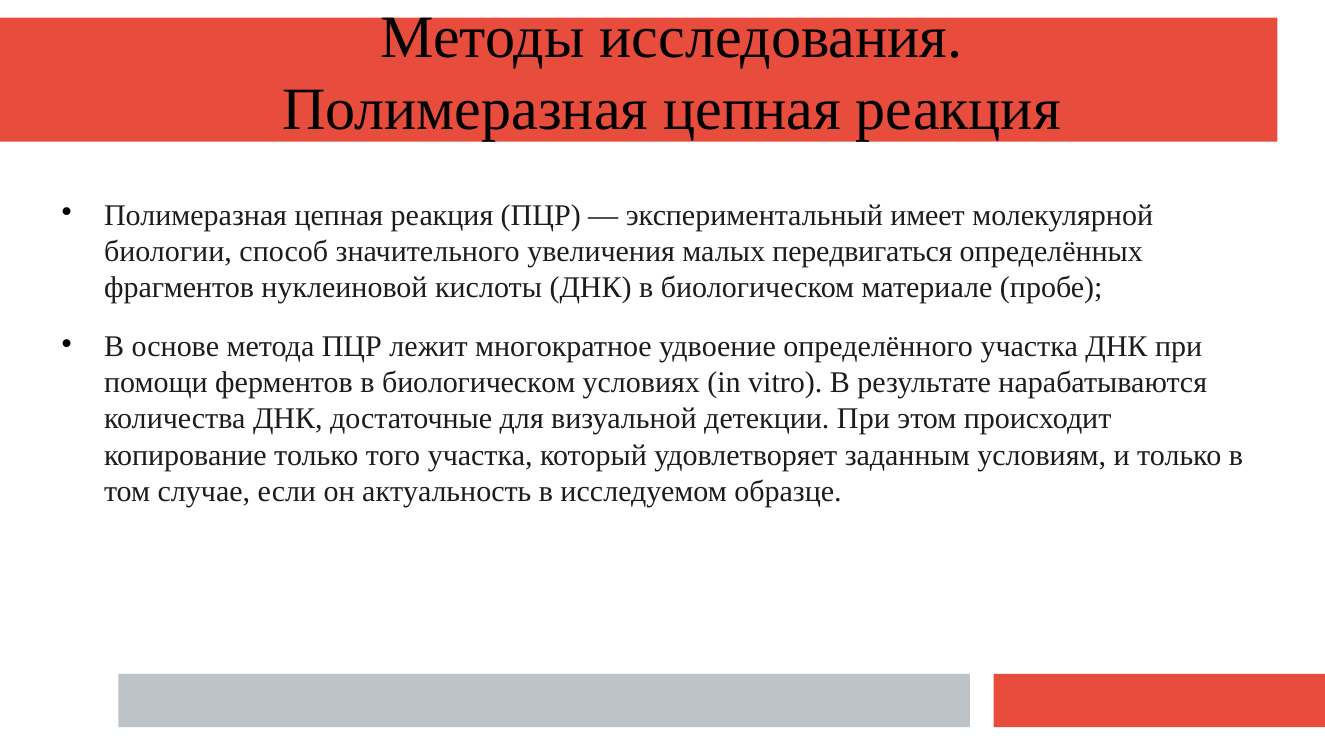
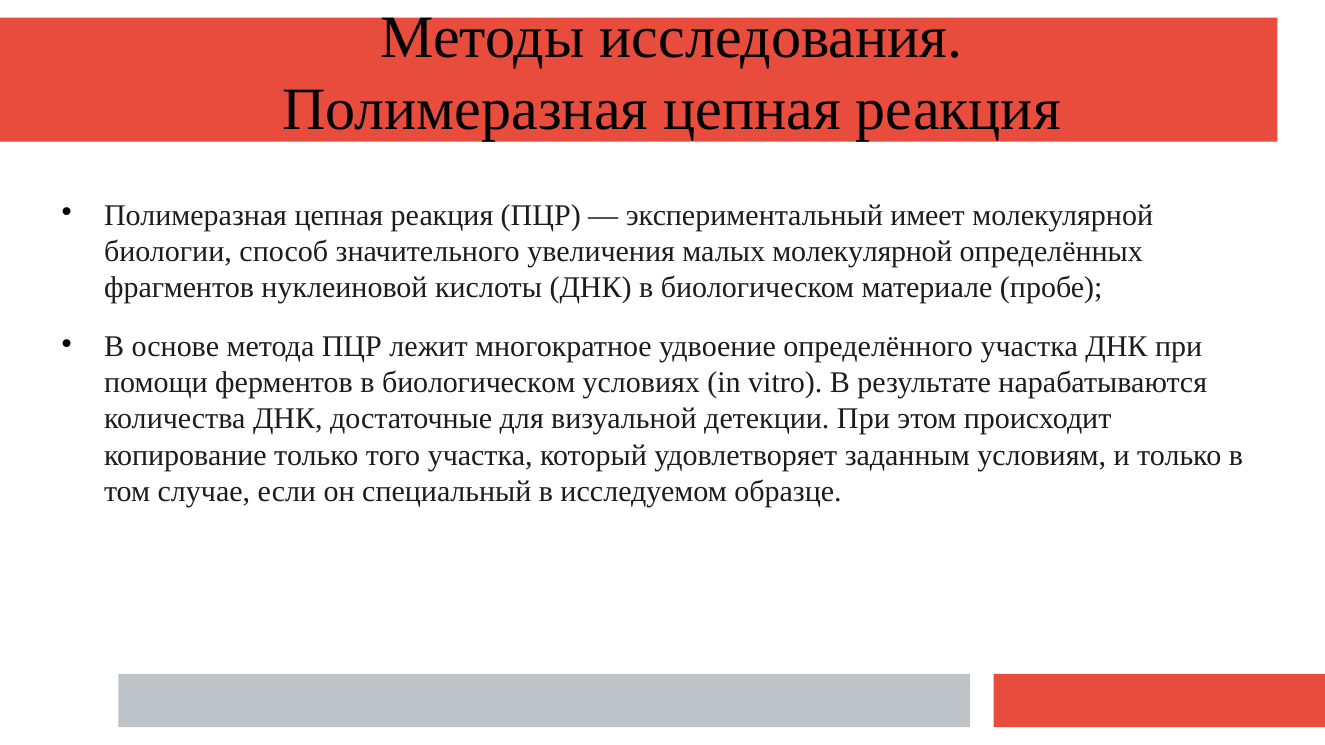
малых передвигаться: передвигаться -> молекулярной (862, 251)
актуальность: актуальность -> специальный (447, 491)
